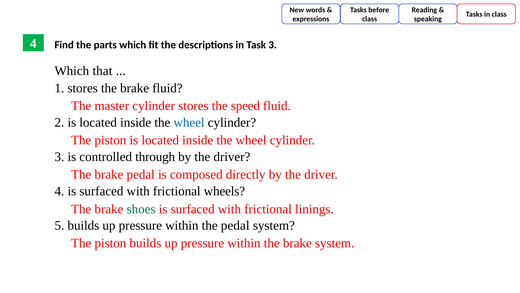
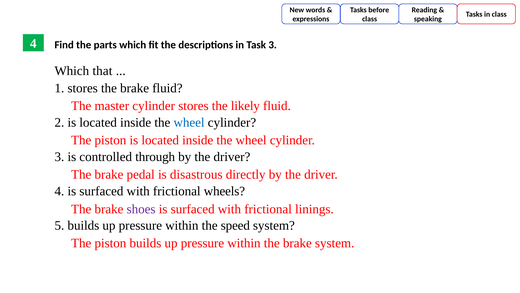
speed: speed -> likely (245, 106)
composed: composed -> disastrous (196, 174)
shoes colour: green -> purple (141, 209)
the pedal: pedal -> speed (235, 225)
